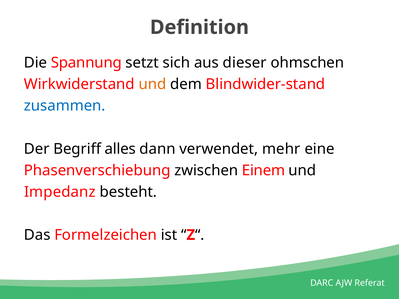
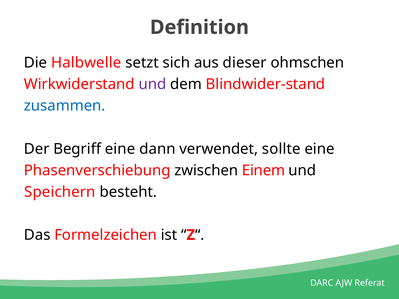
Spannung: Spannung -> Halbwelle (86, 63)
und colour: orange -> purple (152, 84)
Begriff alles: alles -> eine (120, 149)
mehr: mehr -> sollte (281, 149)
Impedanz: Impedanz -> Speichern (60, 192)
